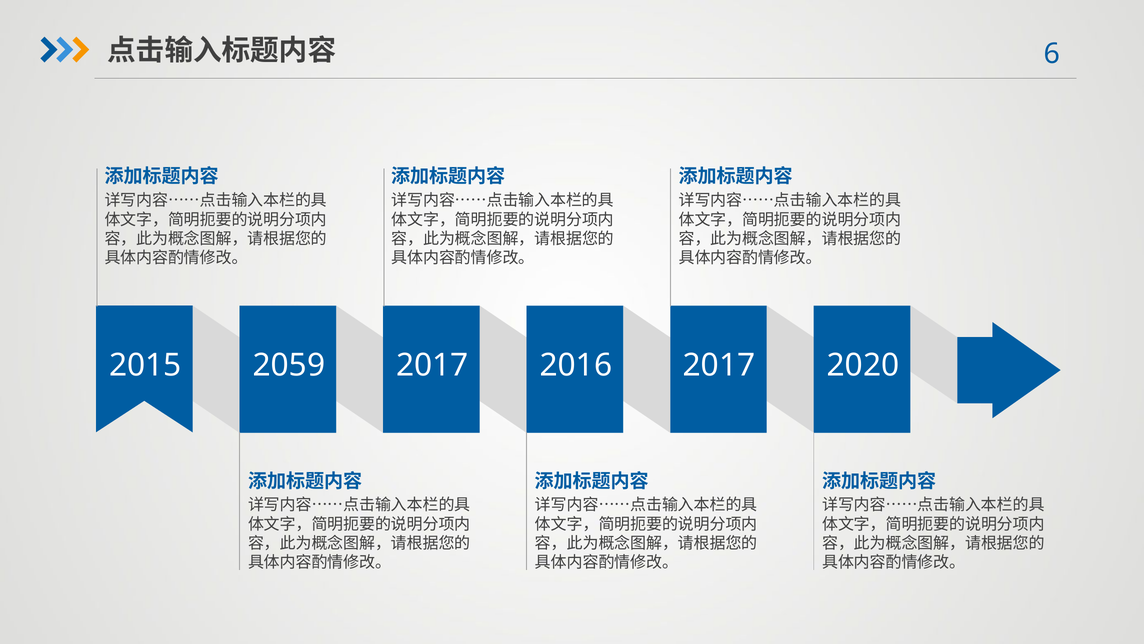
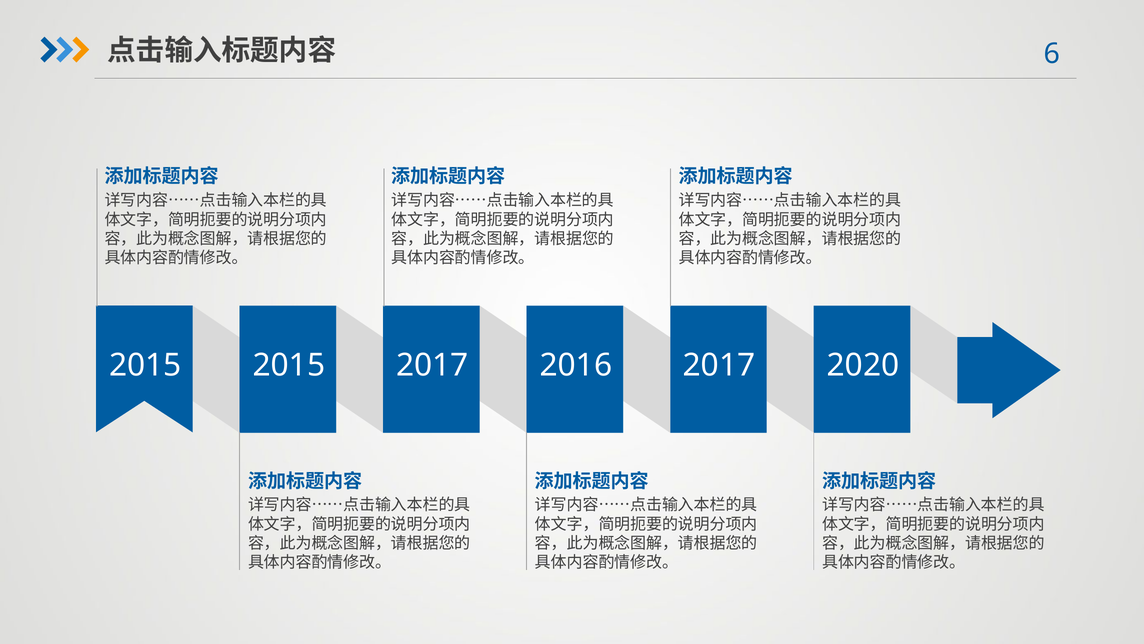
2015 2059: 2059 -> 2015 (289, 365)
